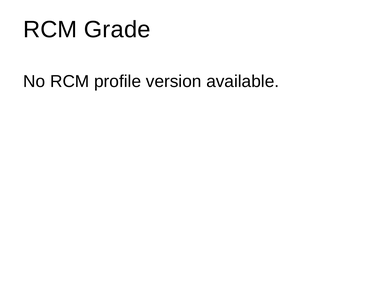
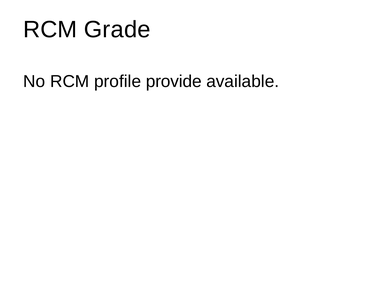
version: version -> provide (174, 81)
